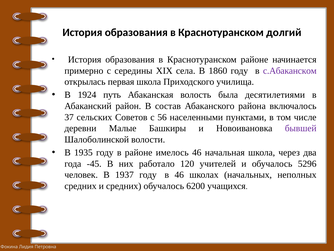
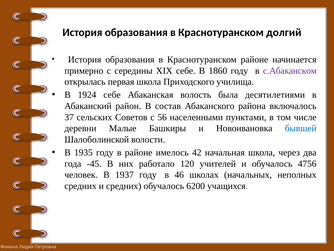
ХIХ села: села -> себе (186, 71)
1924 путь: путь -> себе (112, 95)
бывшей colour: purple -> blue (301, 128)
имелось 46: 46 -> 42 (197, 152)
5296: 5296 -> 4756 (307, 163)
